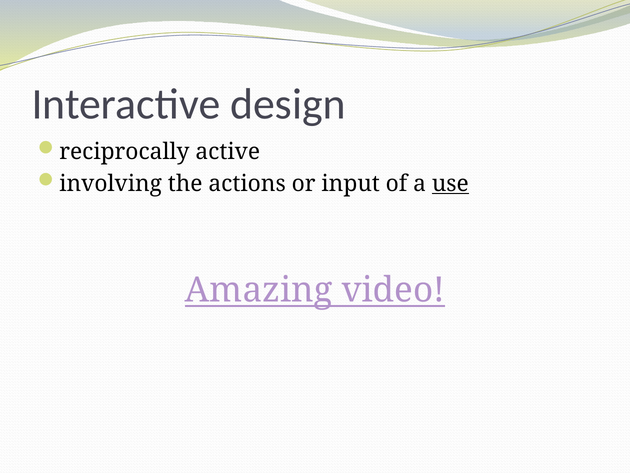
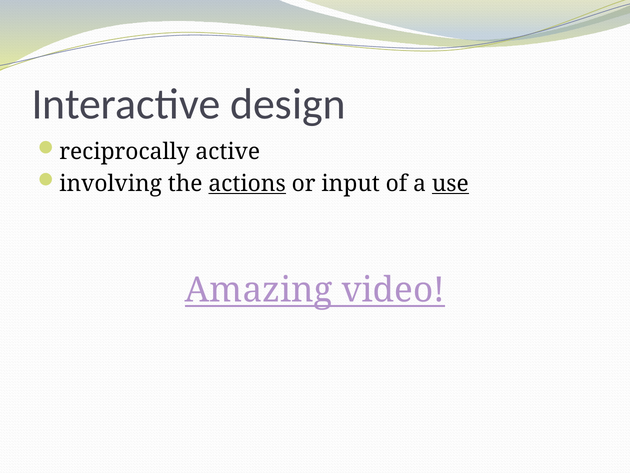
actions underline: none -> present (247, 184)
